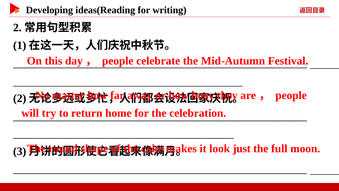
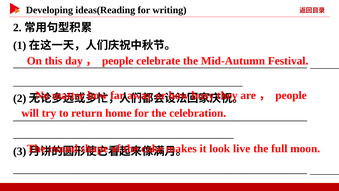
just: just -> live (242, 148)
